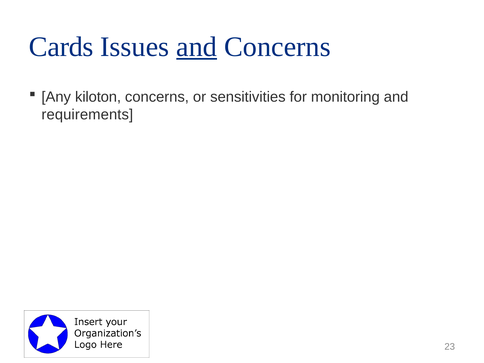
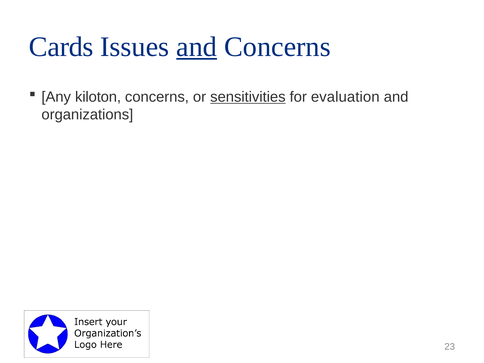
sensitivities underline: none -> present (248, 97)
monitoring: monitoring -> evaluation (345, 97)
requirements: requirements -> organizations (87, 115)
